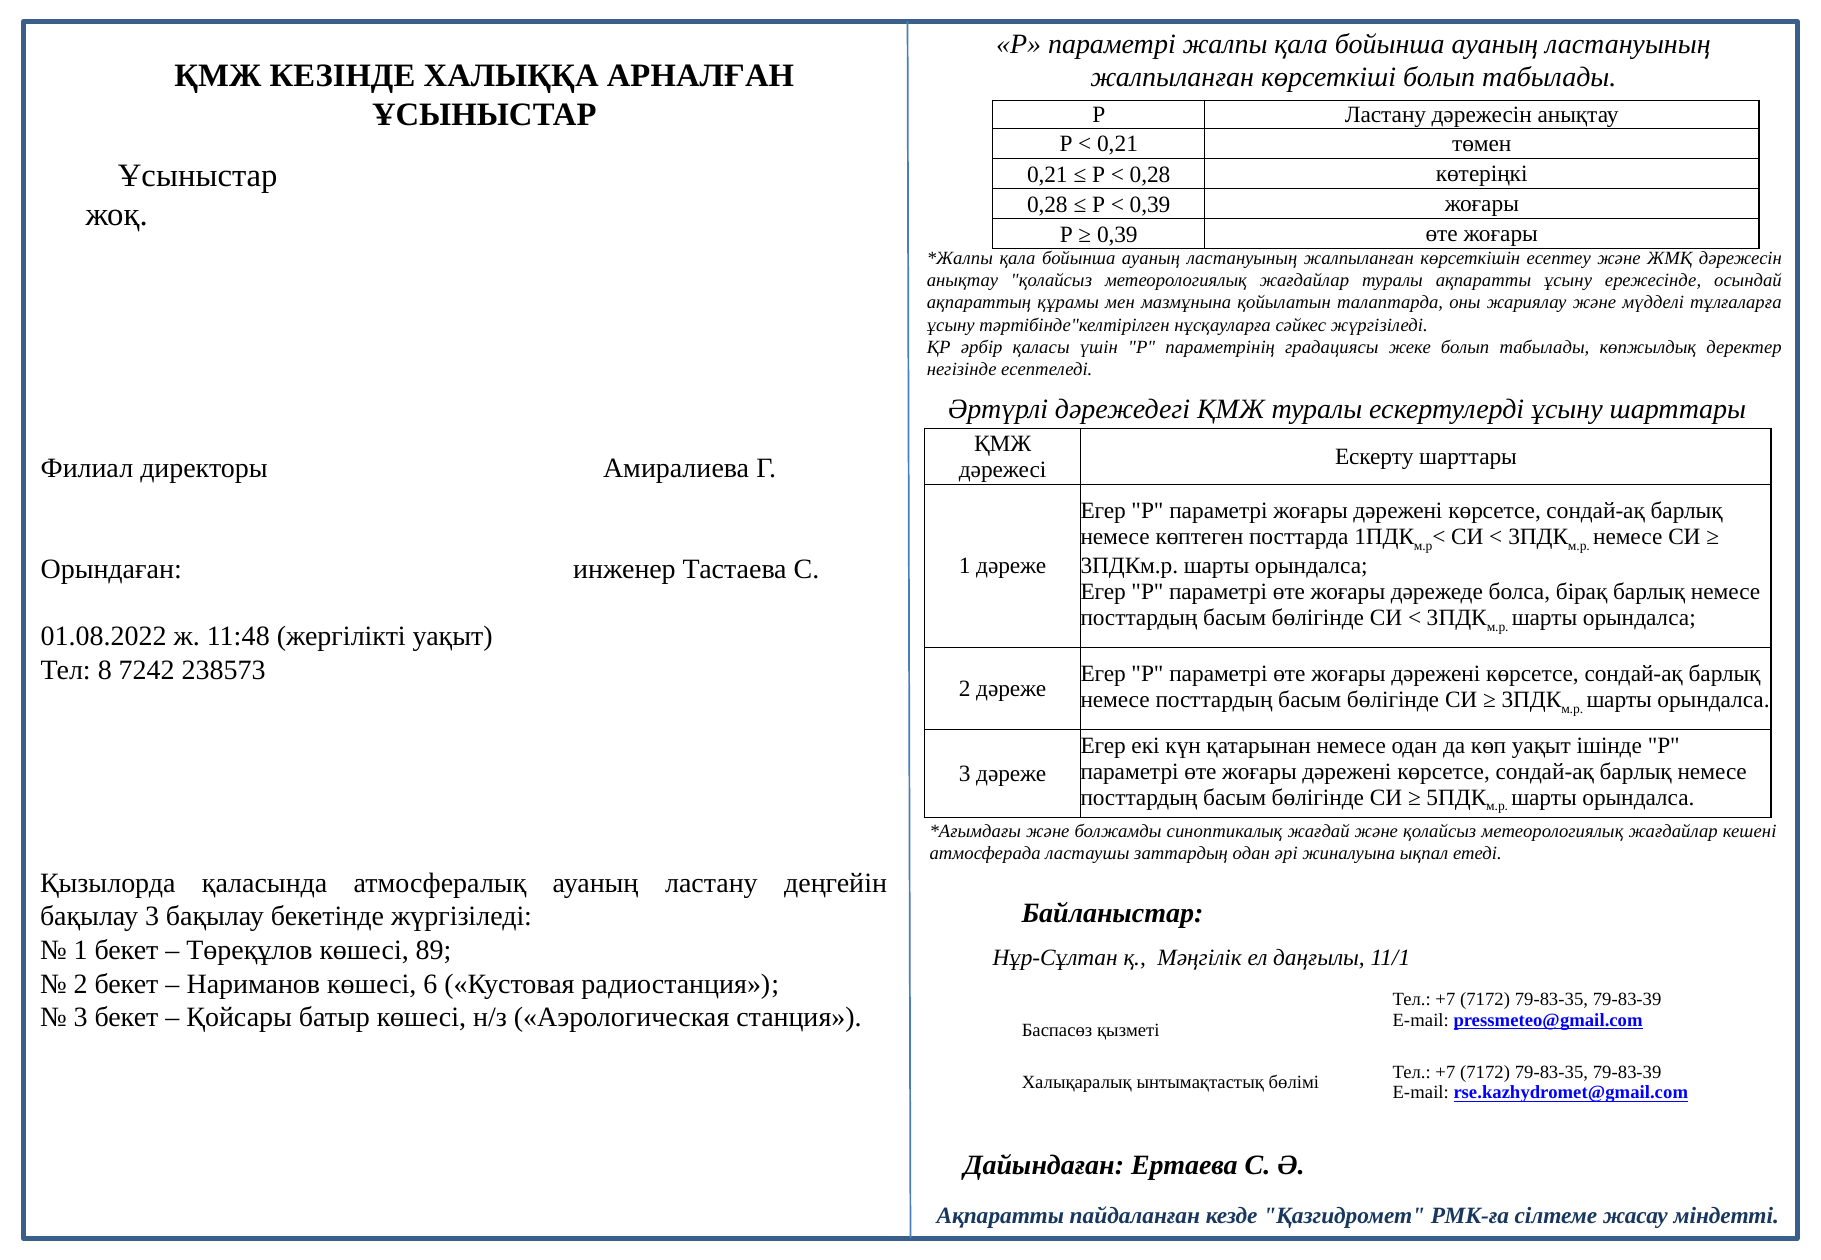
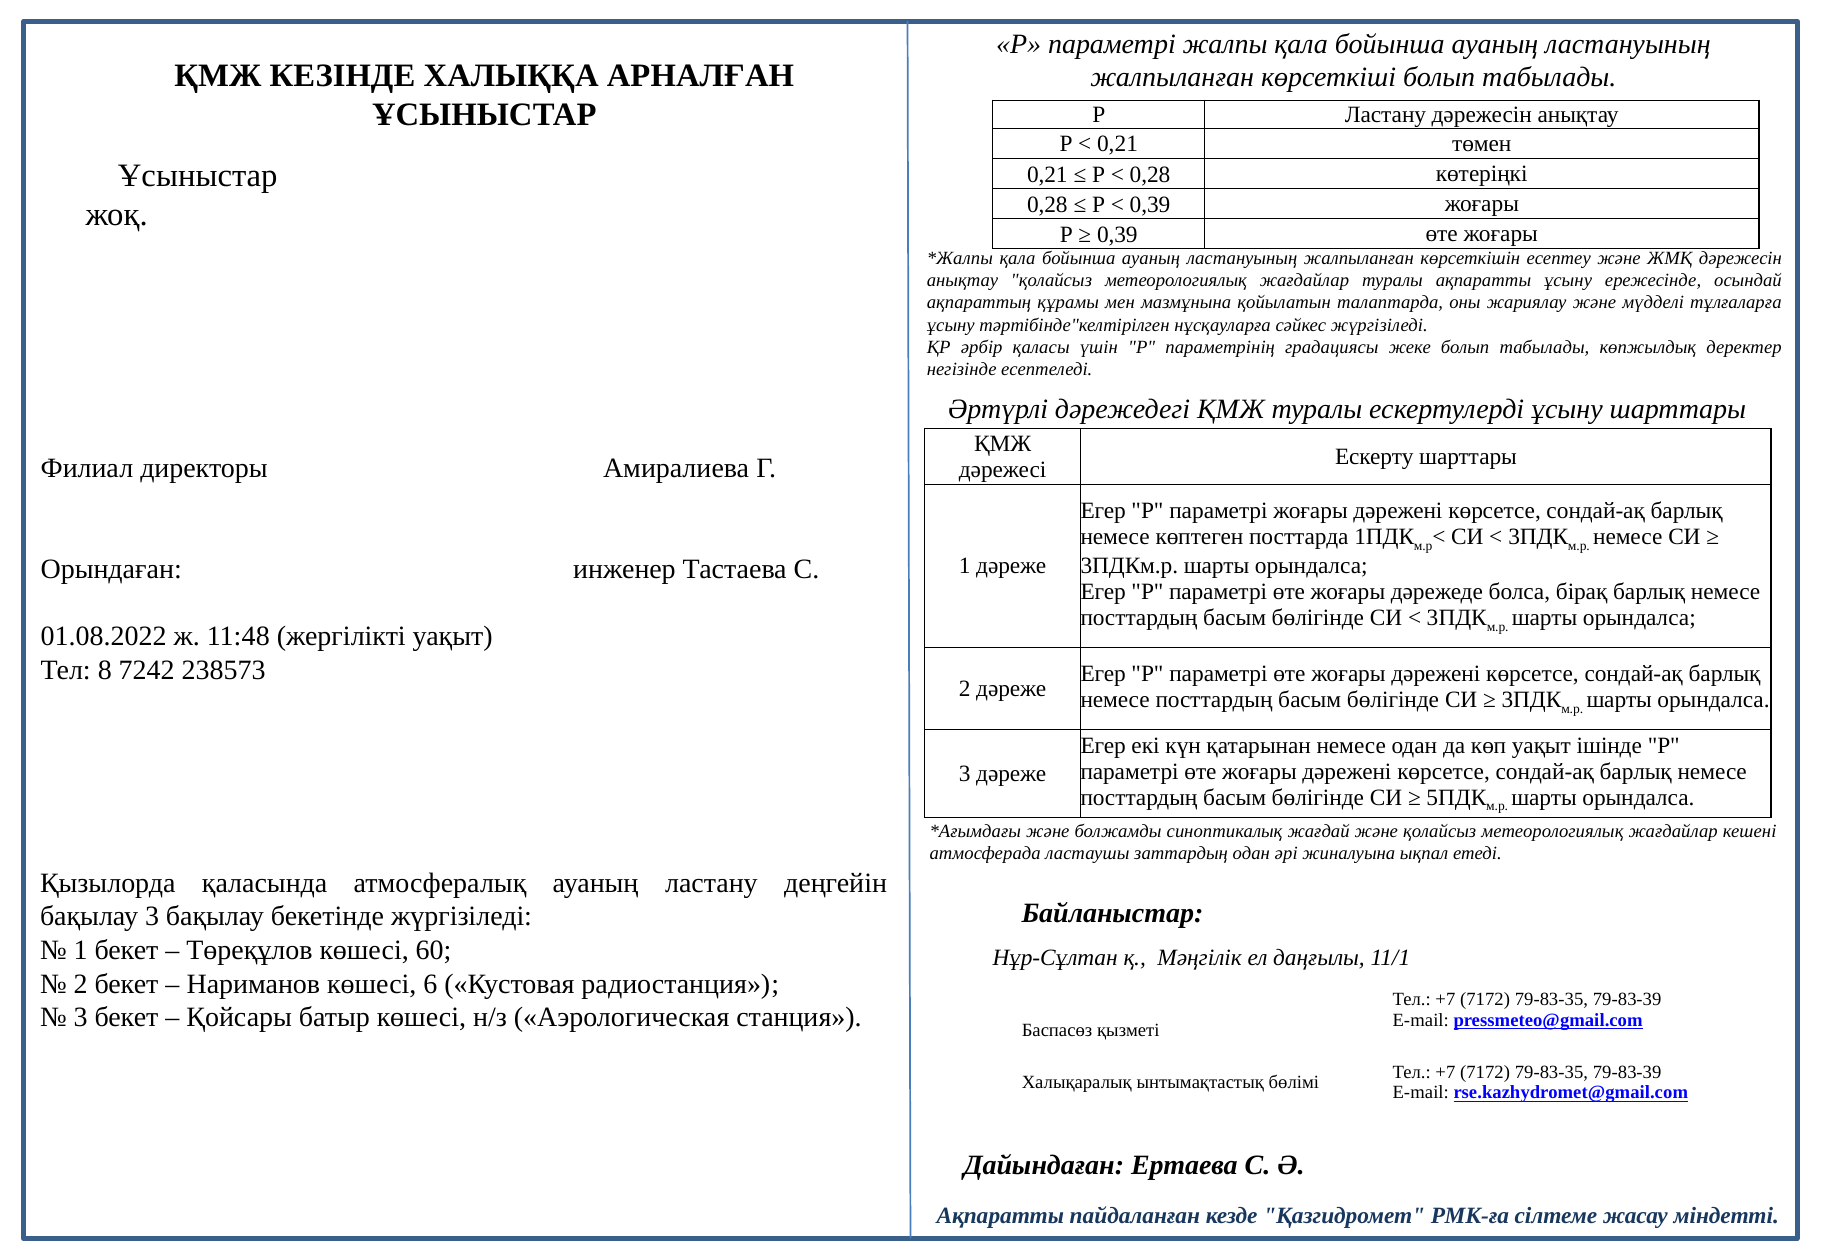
89: 89 -> 60 (434, 951)
